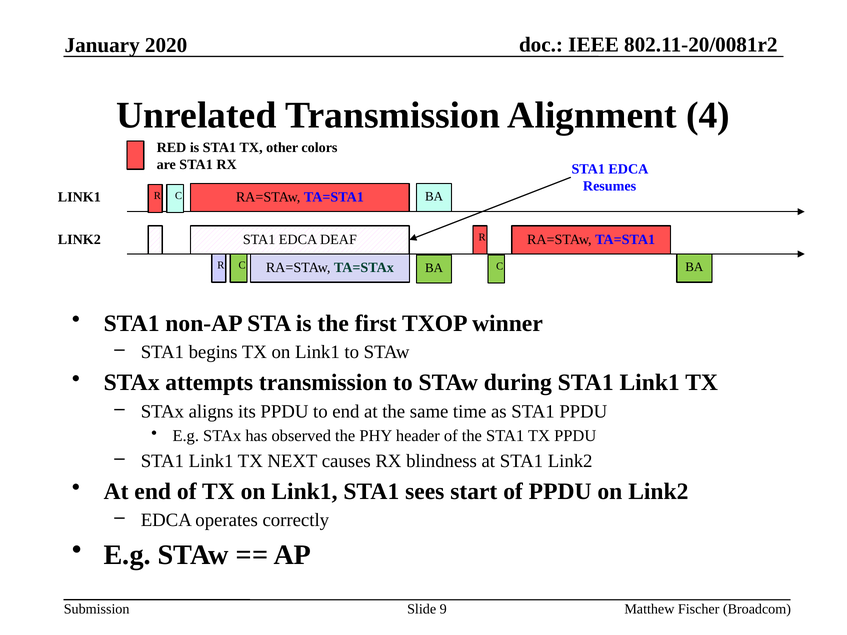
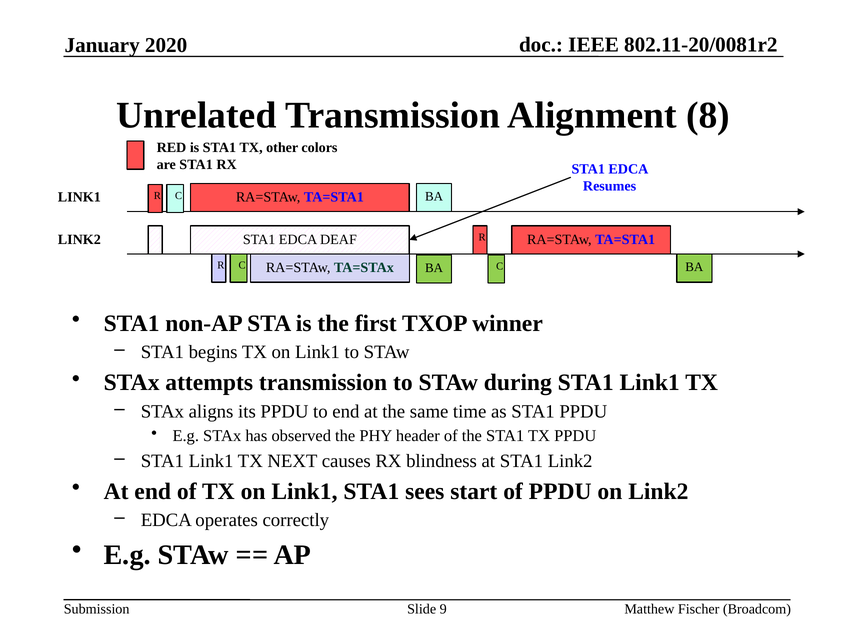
4: 4 -> 8 (708, 116)
